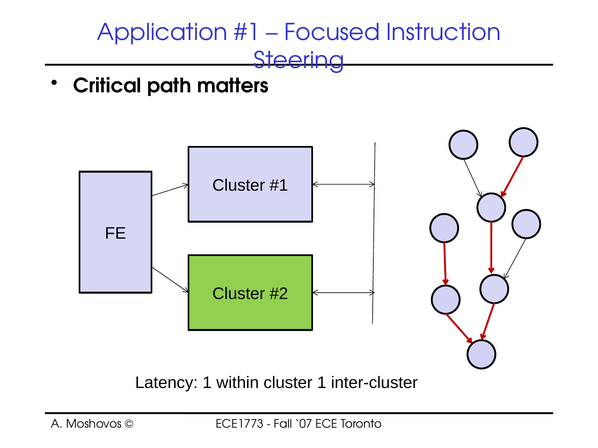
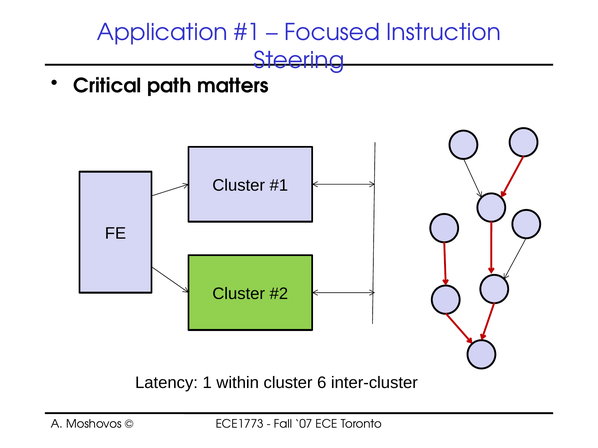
cluster 1: 1 -> 6 (322, 383)
